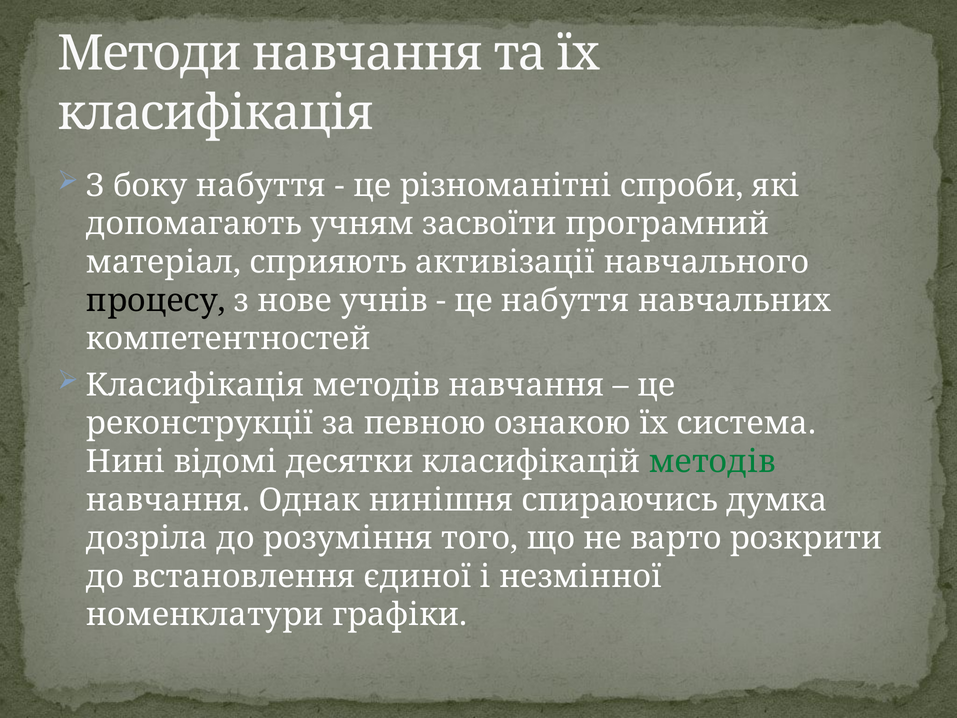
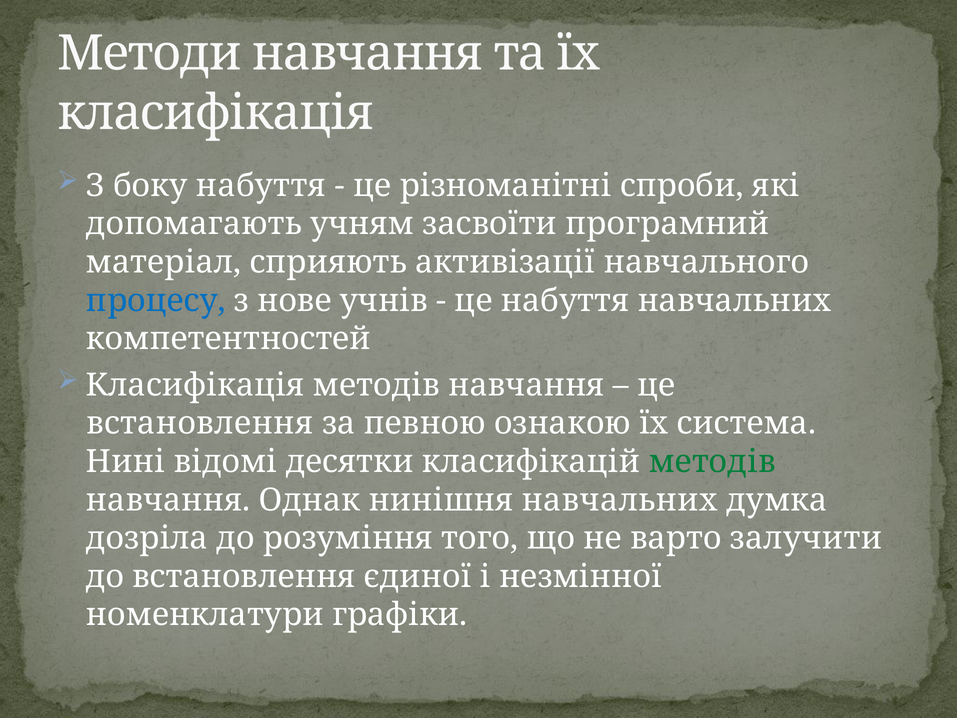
процесу colour: black -> blue (156, 300)
реконструкції: реконструкції -> встановлення (200, 423)
нинішня спираючись: спираючись -> навчальних (620, 500)
розкрити: розкрити -> залучити (806, 538)
